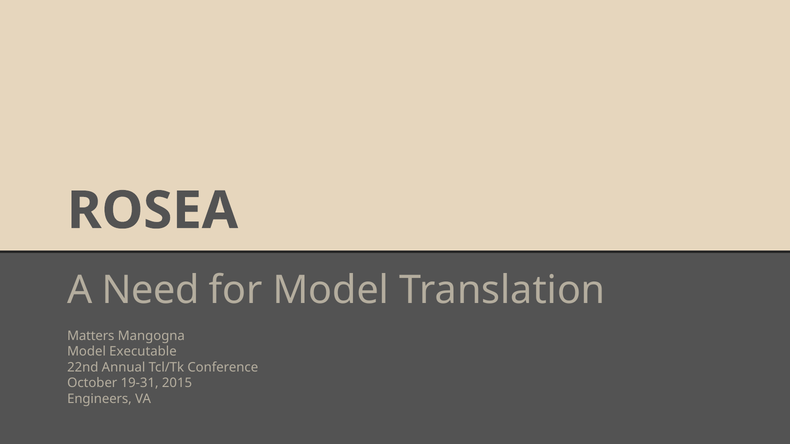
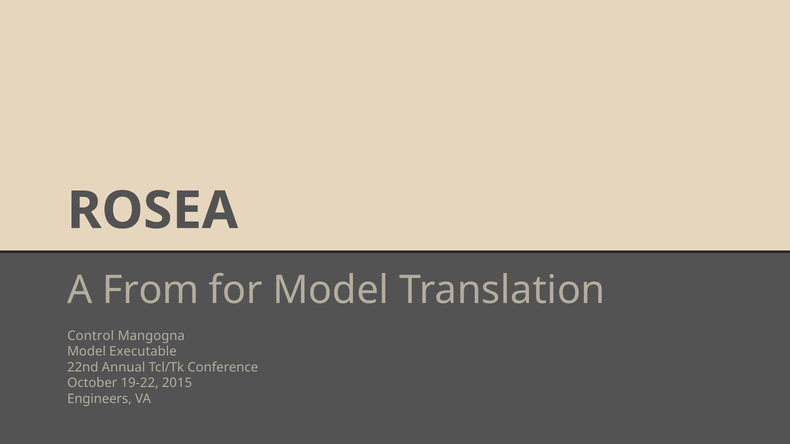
Need: Need -> From (151, 290)
Matters: Matters -> Control (91, 336)
19-31: 19-31 -> 19-22 (140, 383)
